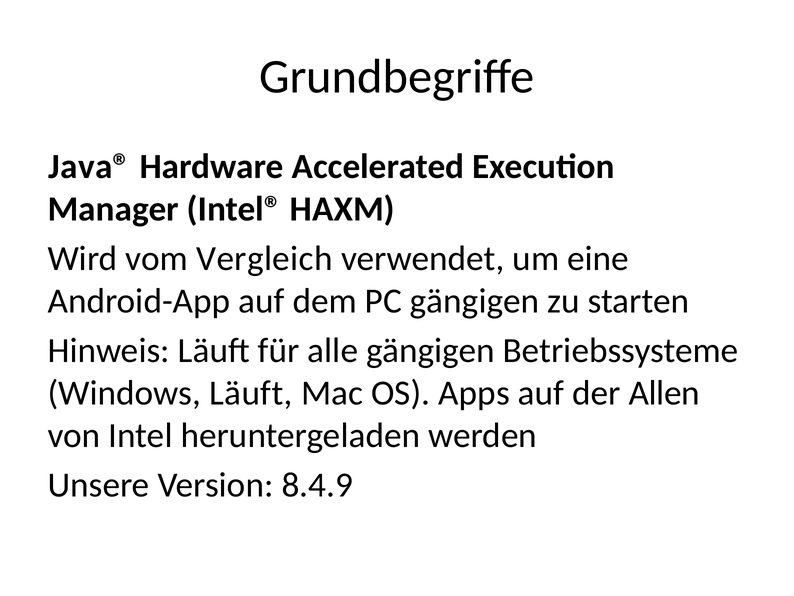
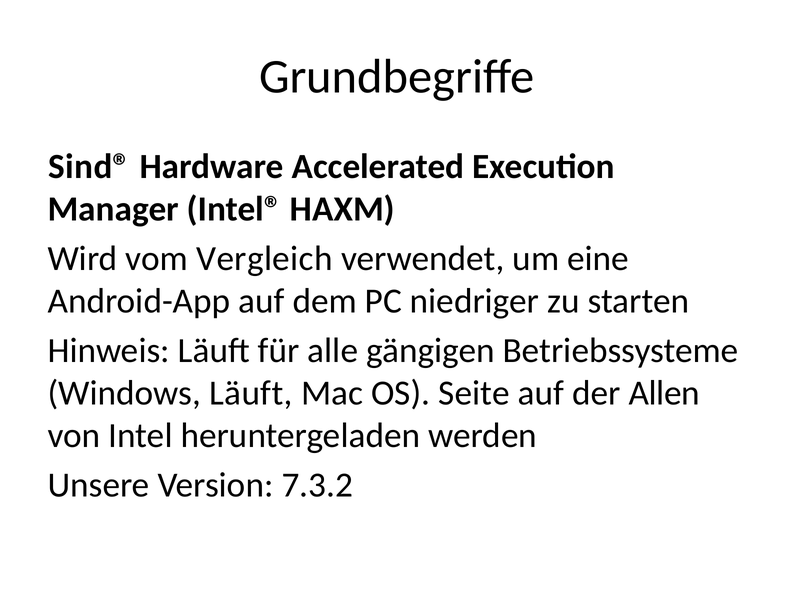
Java®: Java® -> Sind® (89, 167)
PC gängigen: gängigen -> niedriger (475, 301)
Apps: Apps -> Seite (474, 393)
8.4.9: 8.4.9 -> 7.3.2 (317, 485)
